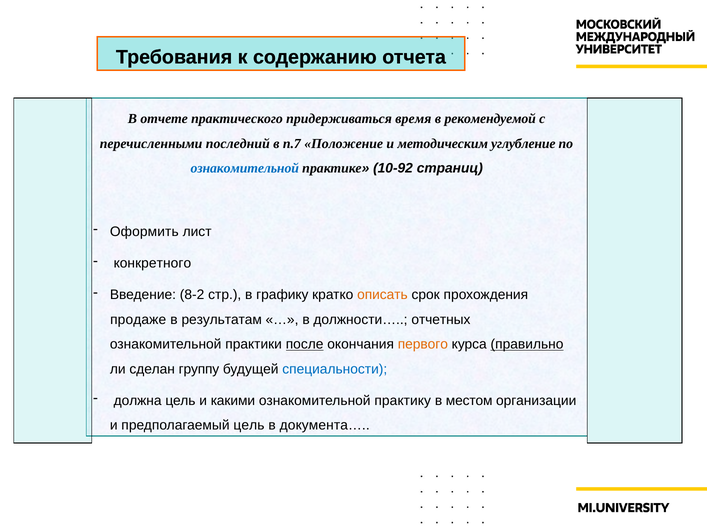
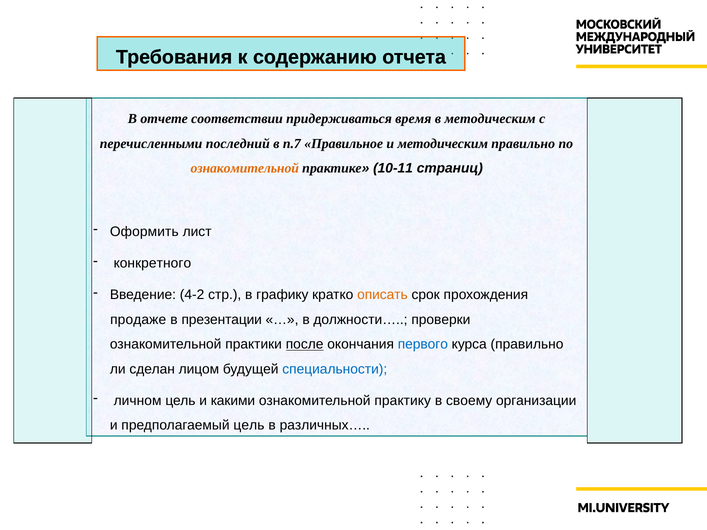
практического: практического -> соответствии (237, 119)
в рекомендуемой: рекомендуемой -> методическим (490, 119)
Положение: Положение -> Правильное (344, 144)
методическим углубление: углубление -> правильно (523, 144)
ознакомительной colour: blue -> orange (245, 168)
10-92: 10-92 -> 10-11 (393, 168)
8-2: 8-2 -> 4-2 (192, 295)
результатам: результатам -> презентации (222, 320)
отчетных: отчетных -> проверки (441, 320)
первого colour: orange -> blue (423, 344)
правильно underline: present -> none (527, 344)
группу: группу -> лицом (199, 369)
должна: должна -> личном (138, 401)
местом: местом -> своему (469, 401)
документа…: документа… -> различных… (325, 426)
